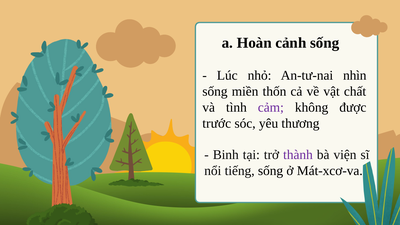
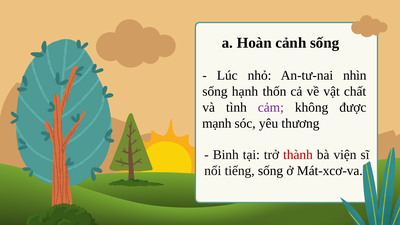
miền: miền -> hạnh (245, 91)
trước: trước -> mạnh (217, 123)
thành colour: purple -> red (298, 155)
